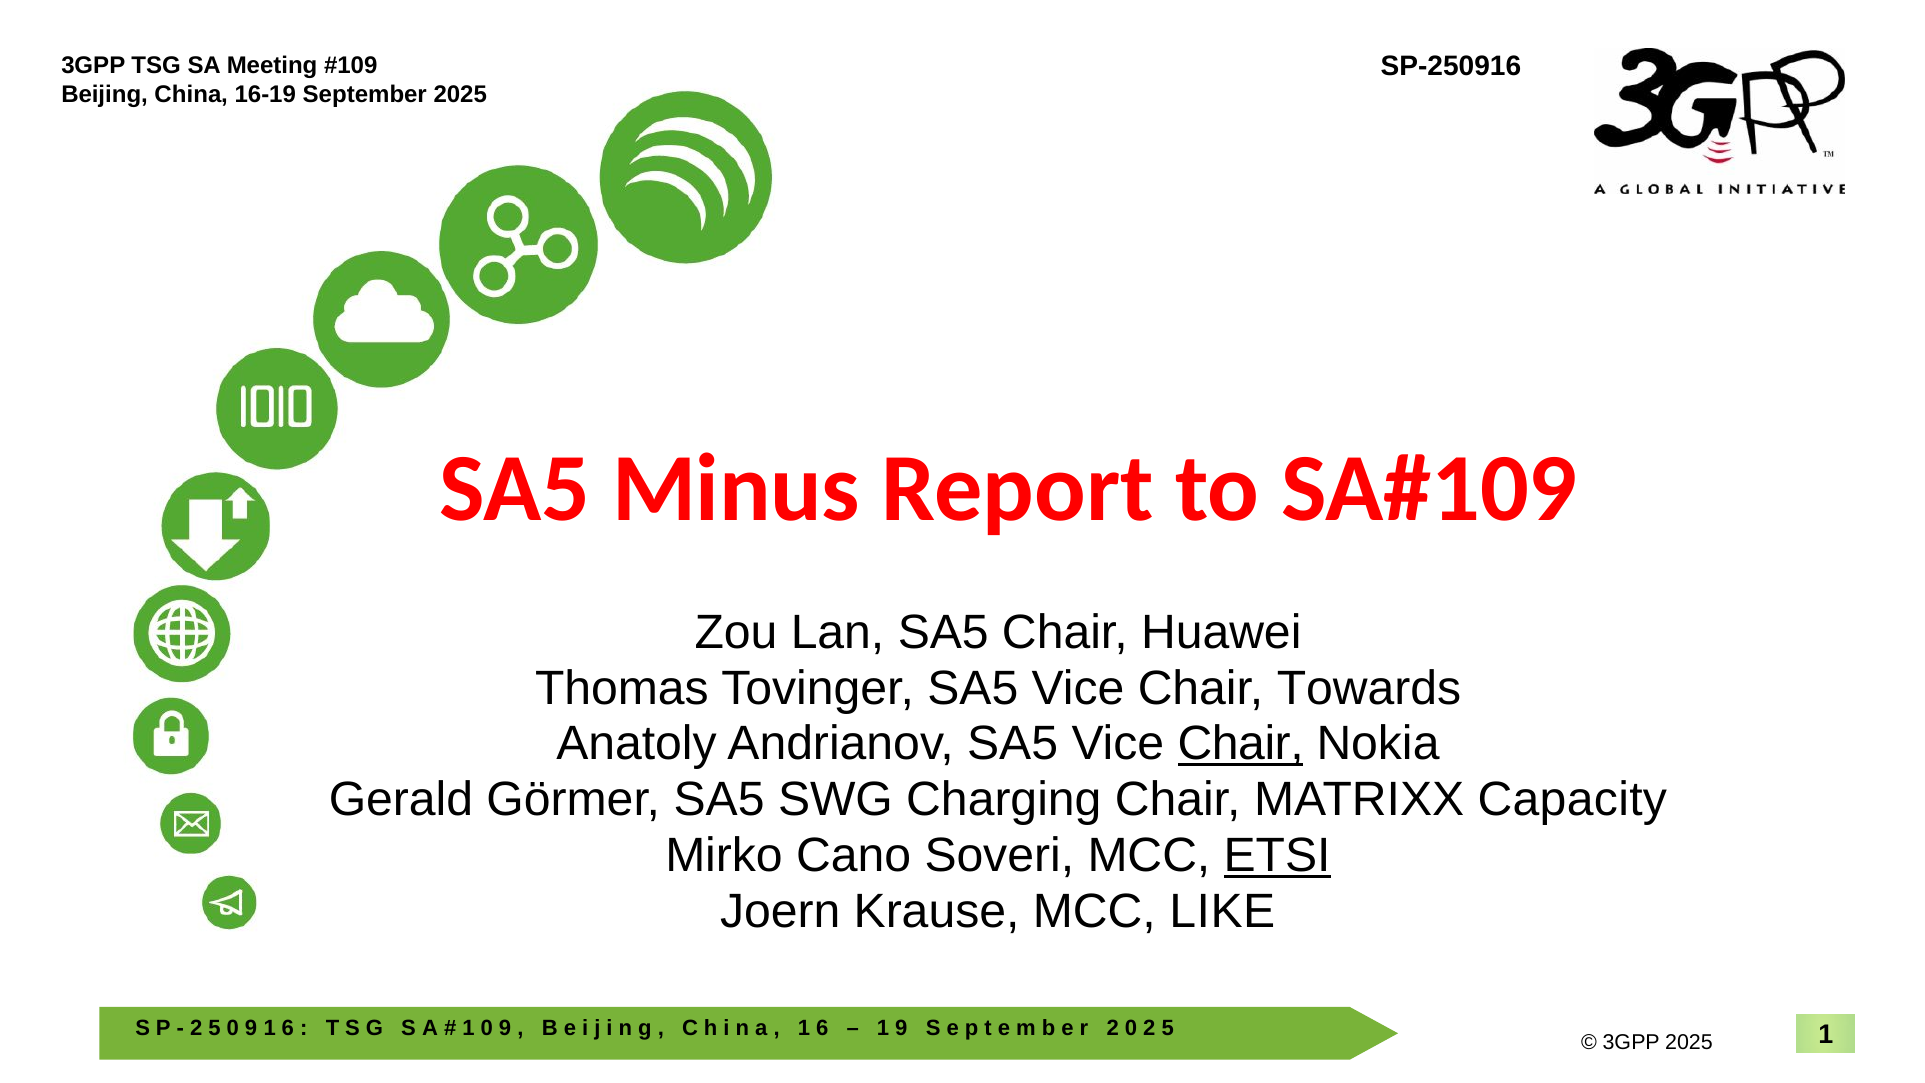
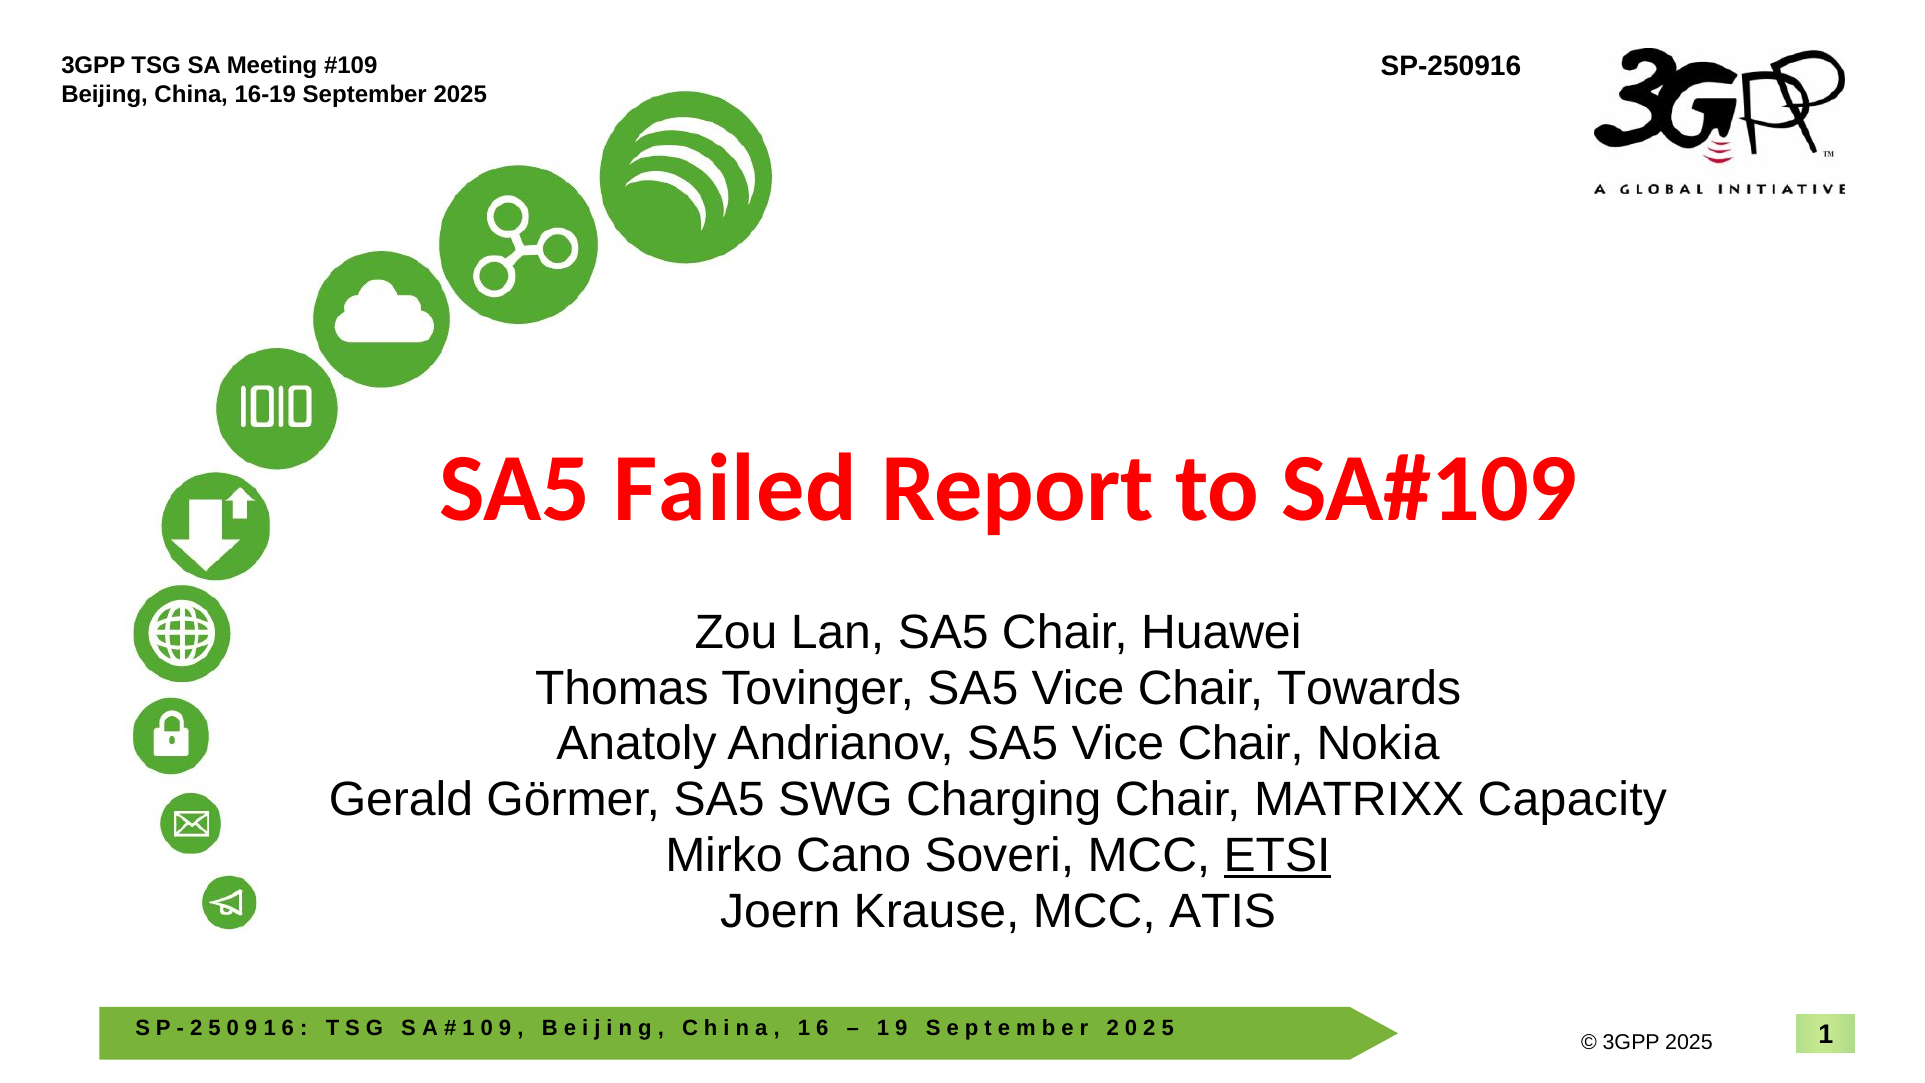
Minus: Minus -> Failed (735, 488)
Chair underline: present -> none (1241, 744)
LIKE: LIKE -> ATIS (1223, 911)
